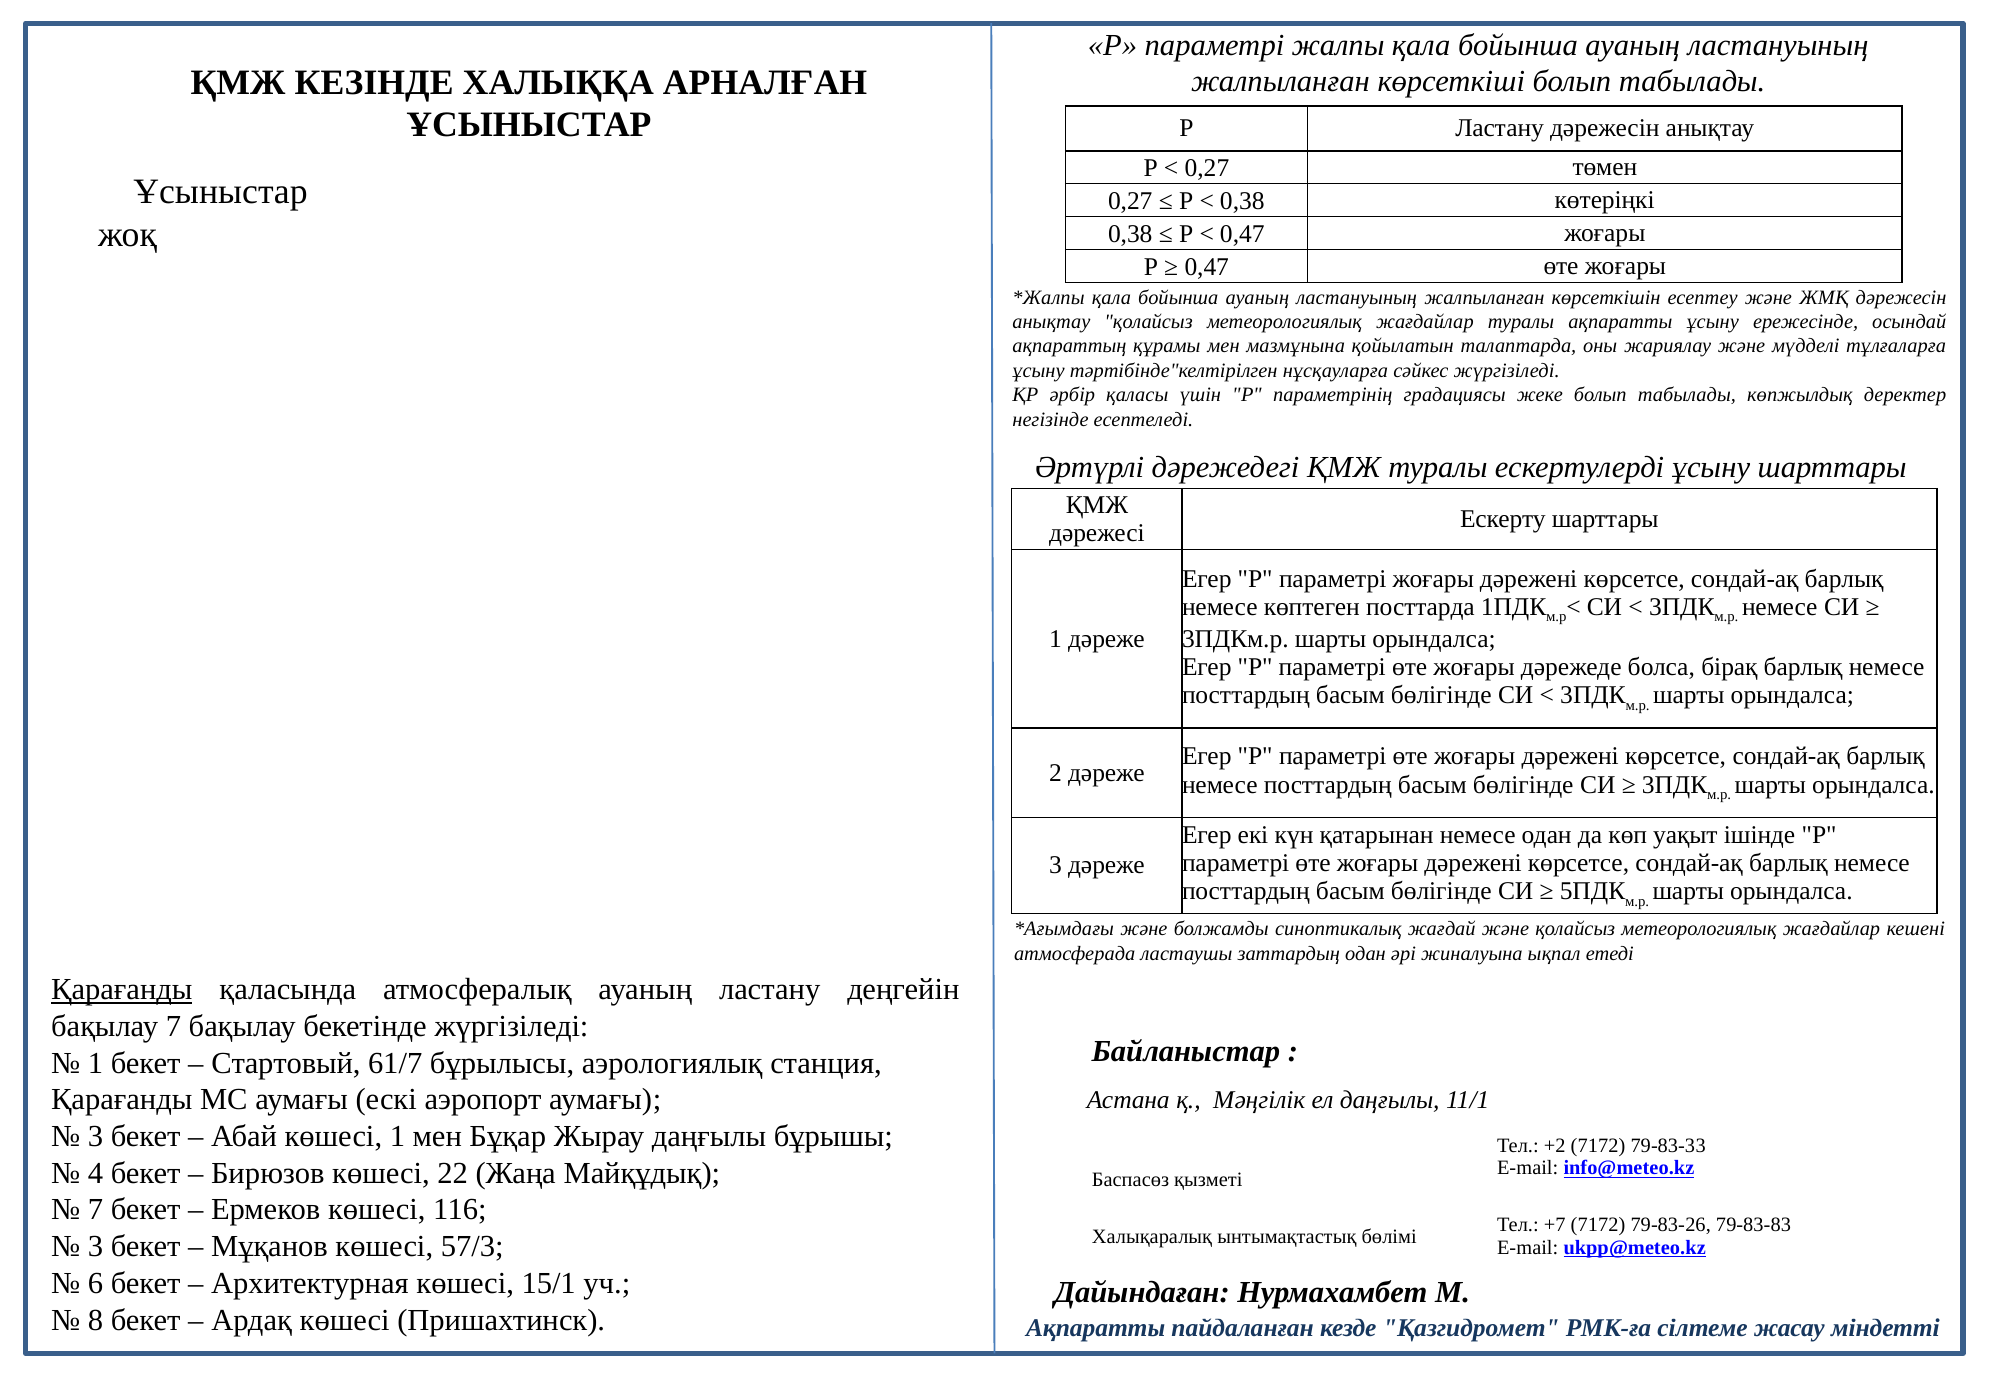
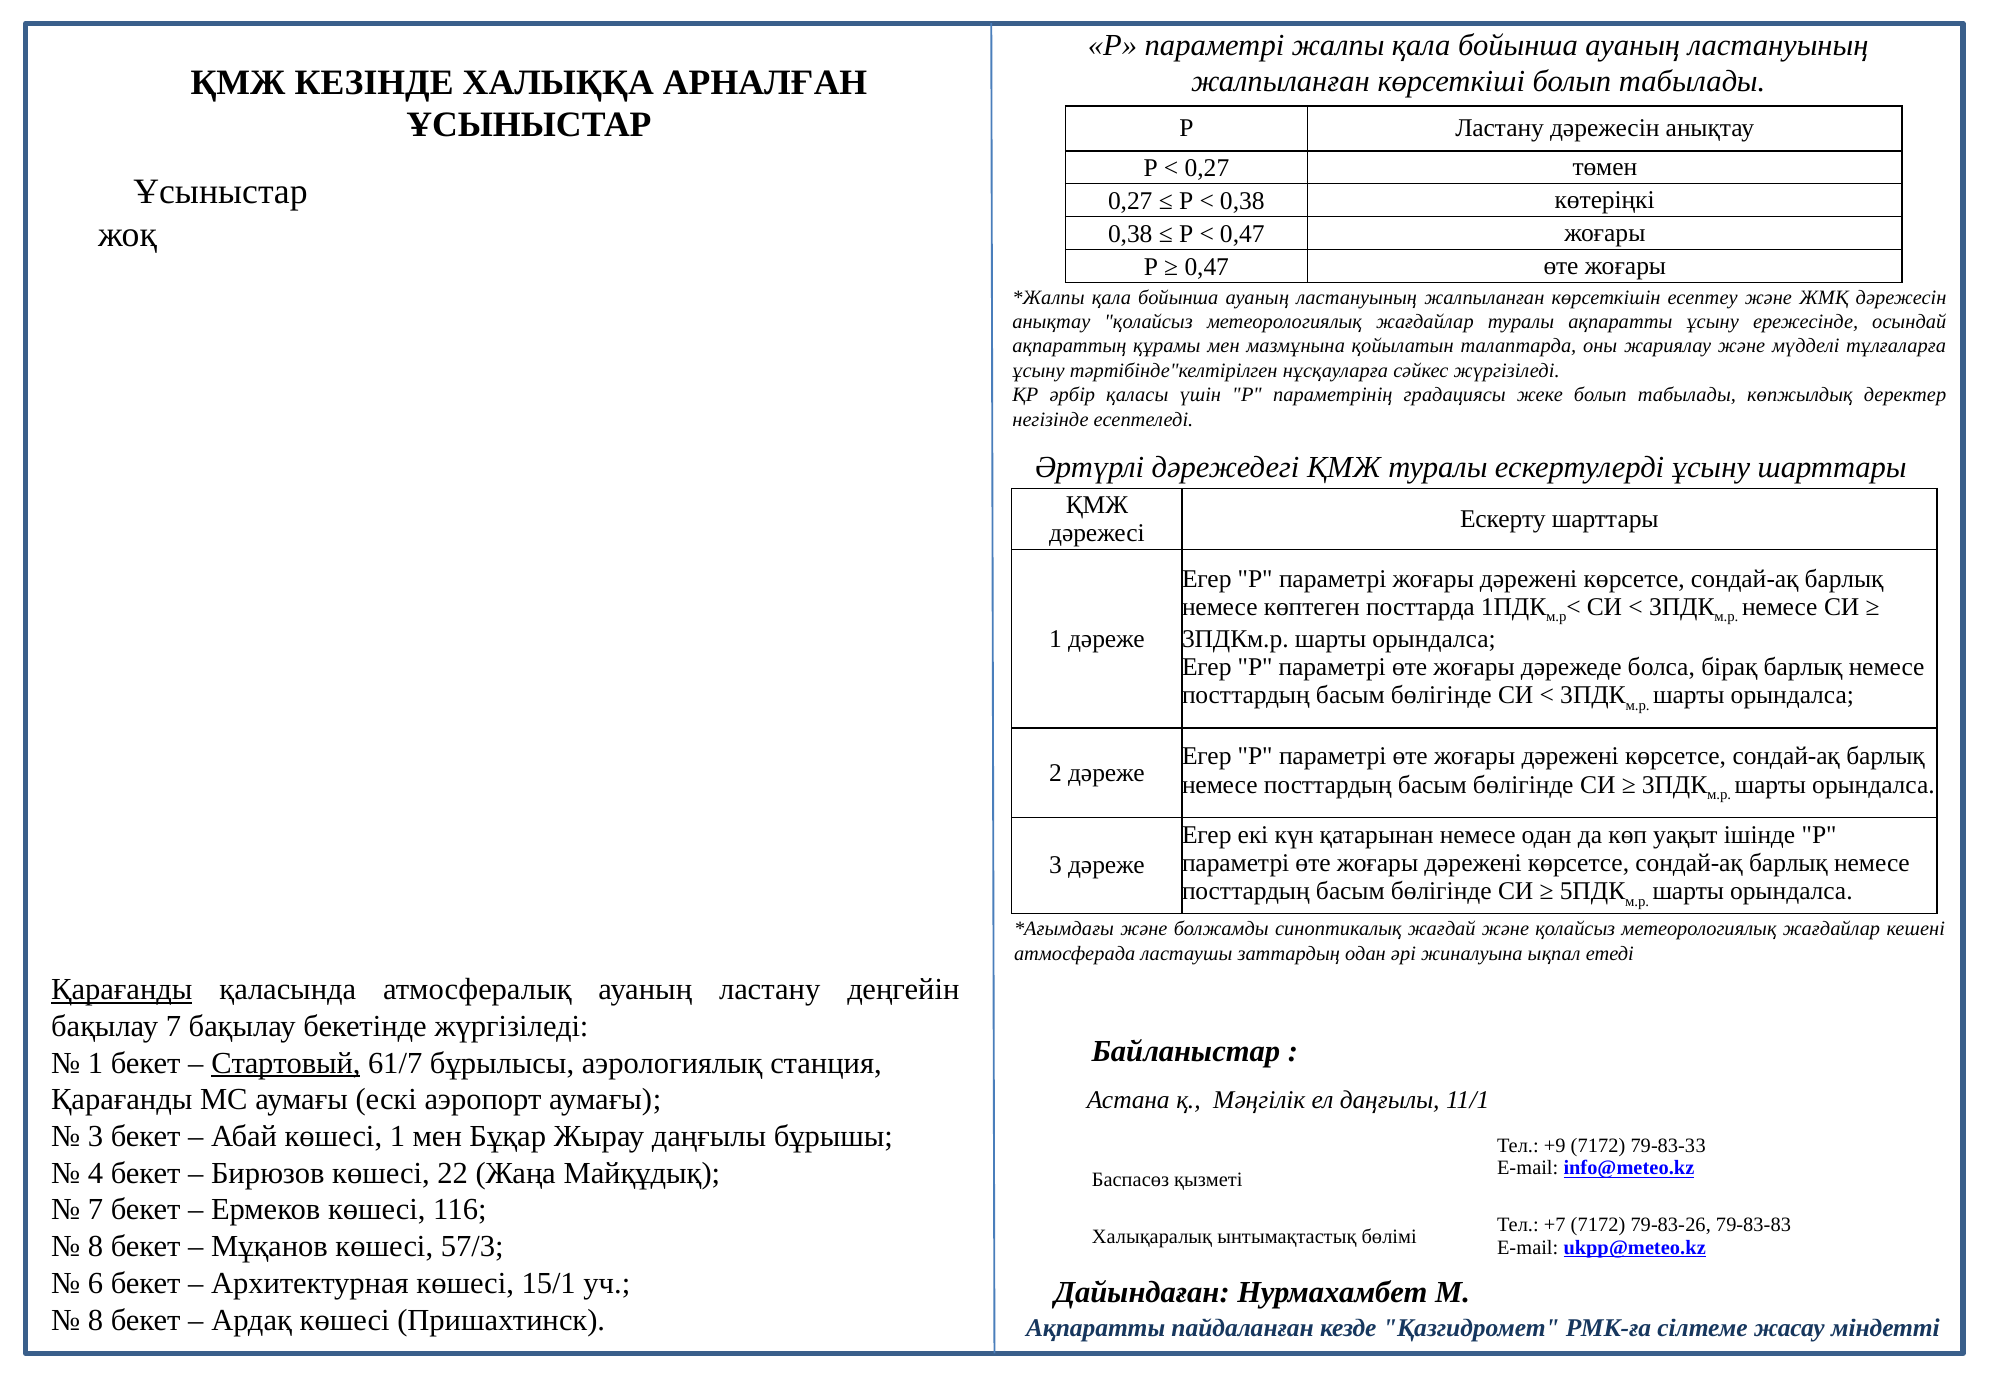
Стартовый underline: none -> present (286, 1063)
+2: +2 -> +9 (1555, 1146)
3: 3 -> 8 (96, 1247)
